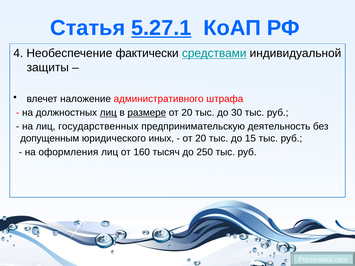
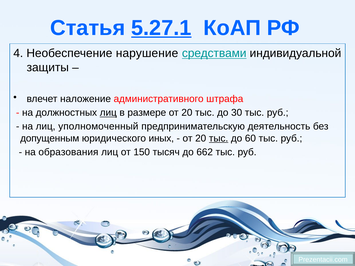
фактически: фактически -> нарушение (147, 53)
размере underline: present -> none (147, 113)
государственных: государственных -> уполномоченный (98, 127)
тыс underline: none -> present (219, 138)
15: 15 -> 60 (250, 138)
оформления: оформления -> образования (68, 152)
160: 160 -> 150 (142, 152)
250: 250 -> 662 (205, 152)
